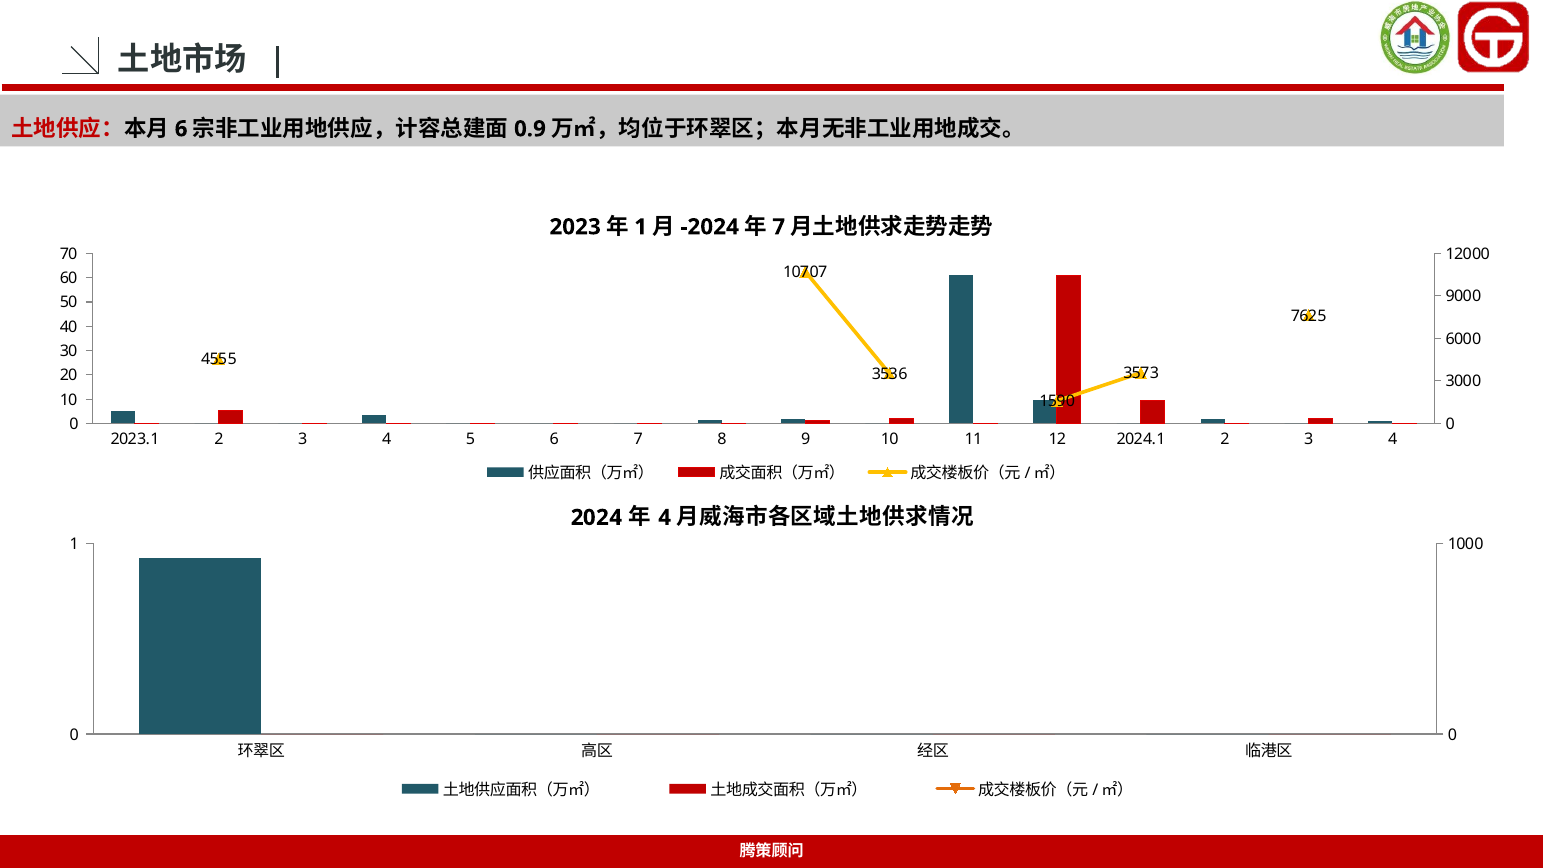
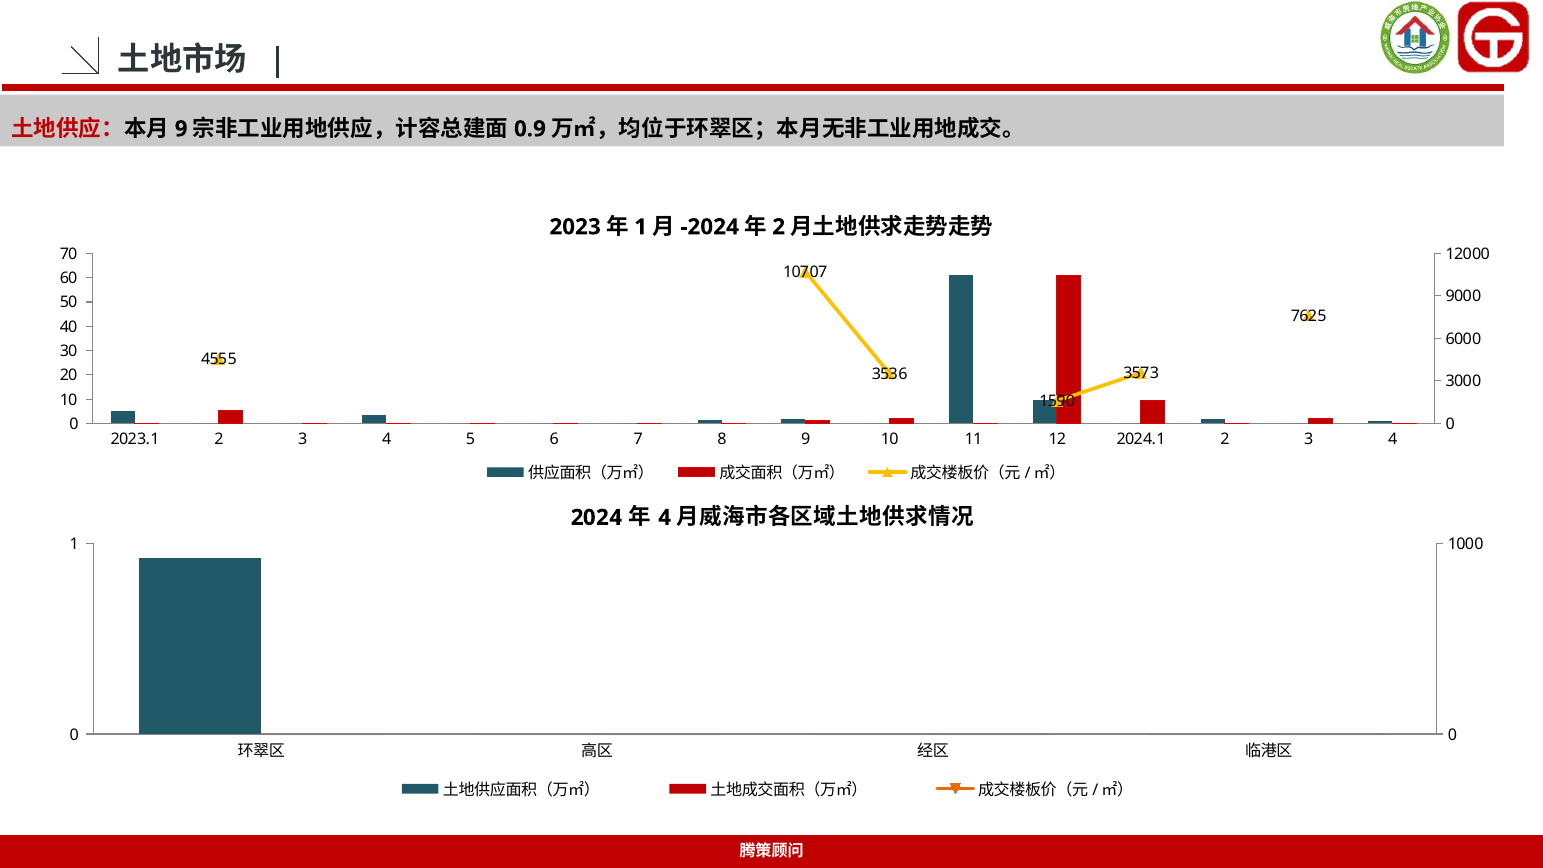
6: 6 -> 9 (181, 129)
7: 7 -> 2 (779, 227)
